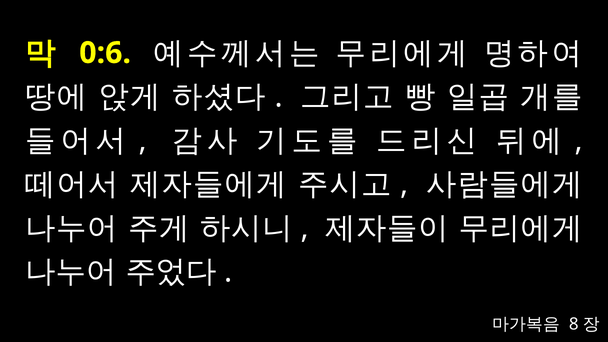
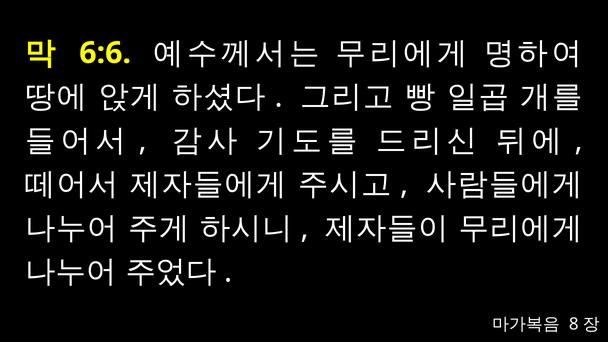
0:6: 0:6 -> 6:6 (105, 53)
